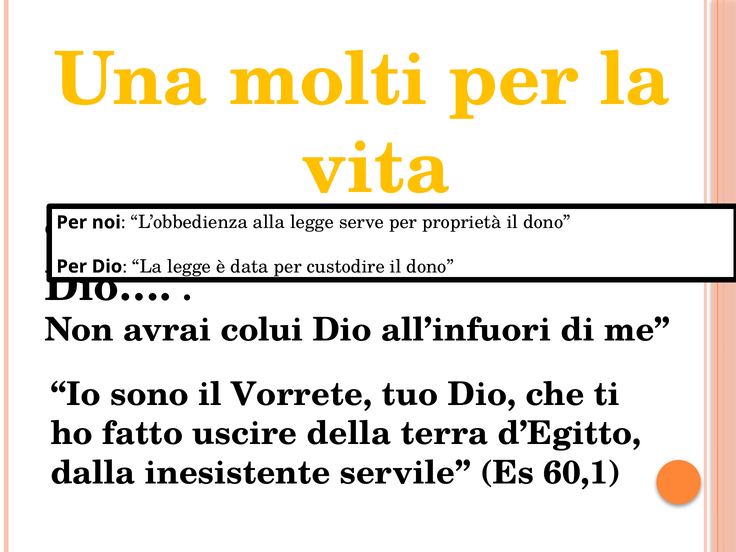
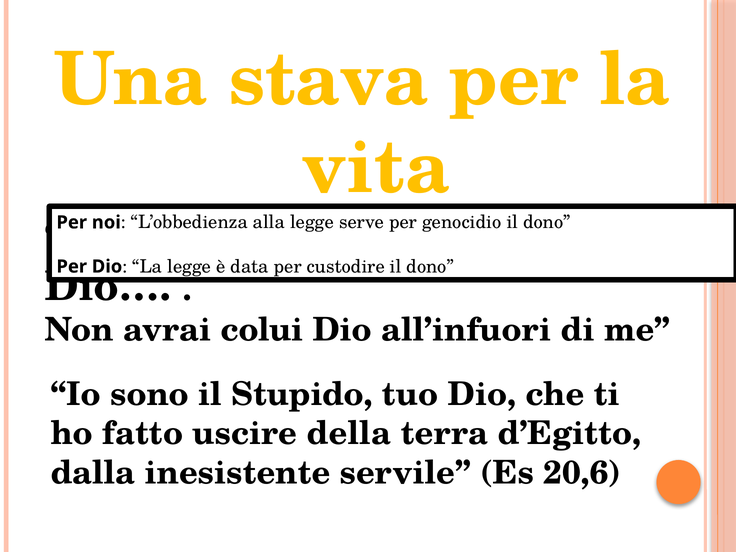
molti: molti -> stava (329, 80)
proprietà: proprietà -> genocidio (462, 222)
Vorrete: Vorrete -> Stupido (302, 394)
60,1: 60,1 -> 20,6 (582, 473)
